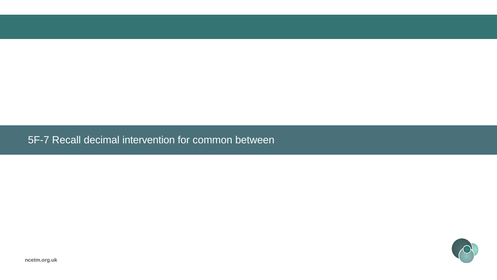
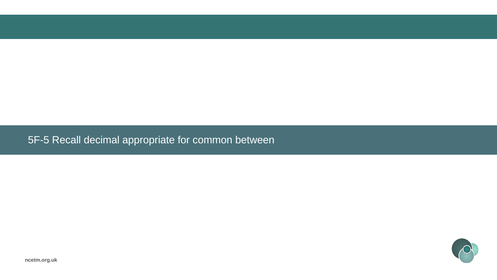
5F-7: 5F-7 -> 5F-5 (39, 140)
intervention: intervention -> appropriate (149, 140)
